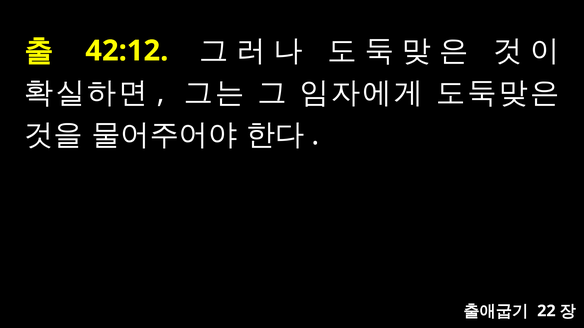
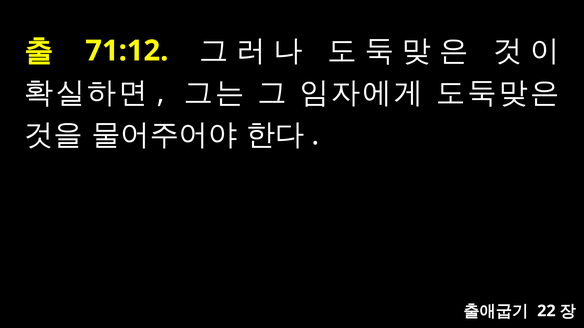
42:12: 42:12 -> 71:12 (127, 51)
